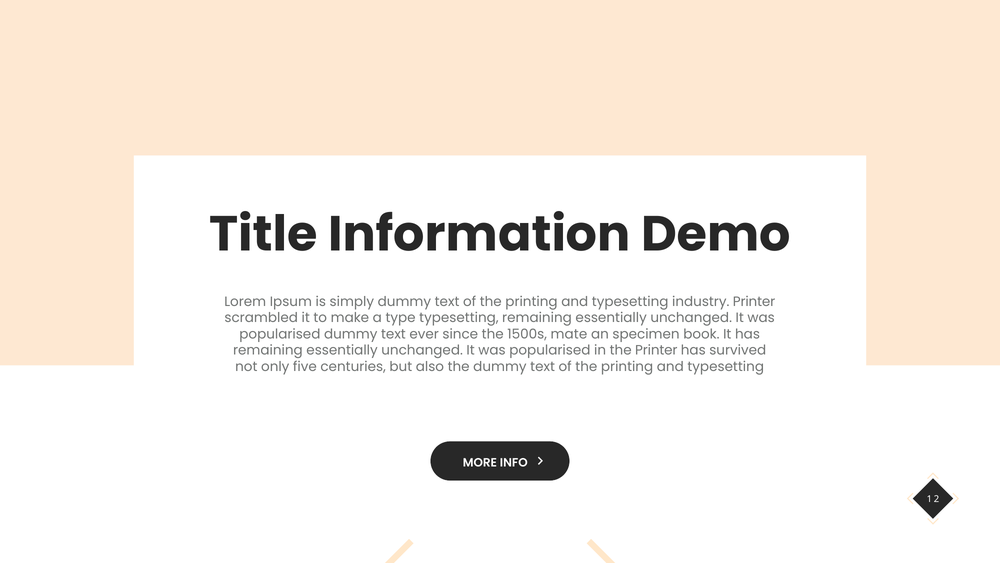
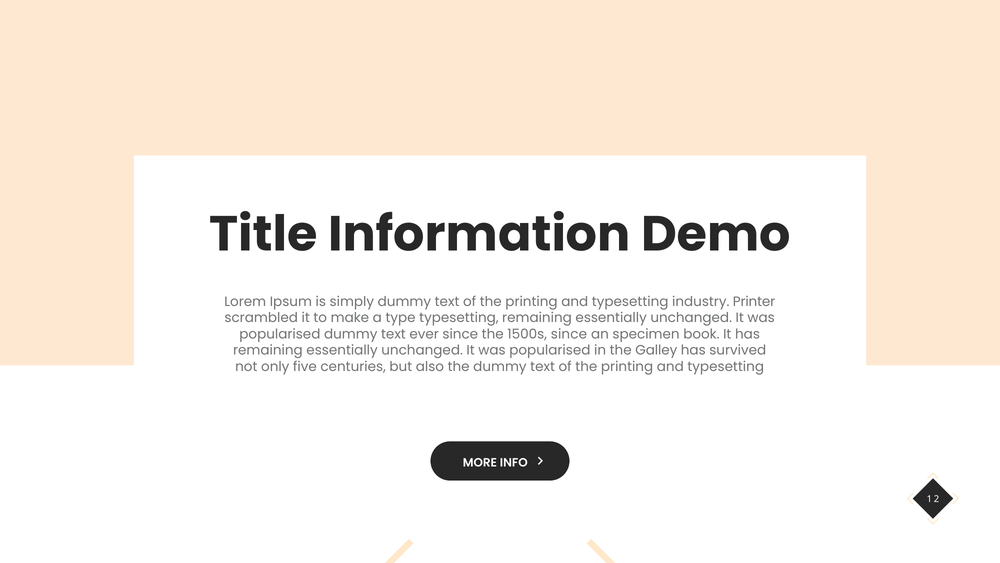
1500s mate: mate -> since (569, 334)
the Printer: Printer -> Galley (656, 350)
